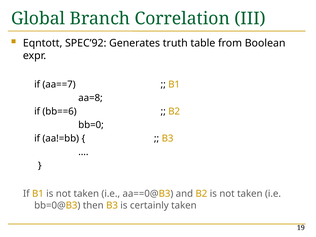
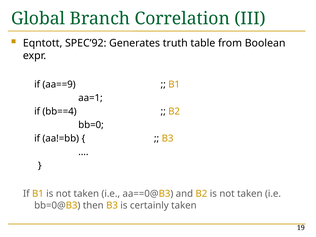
aa==7: aa==7 -> aa==9 (59, 84)
aa=8: aa=8 -> aa=1 (90, 98)
bb==6: bb==6 -> bb==4 (60, 111)
